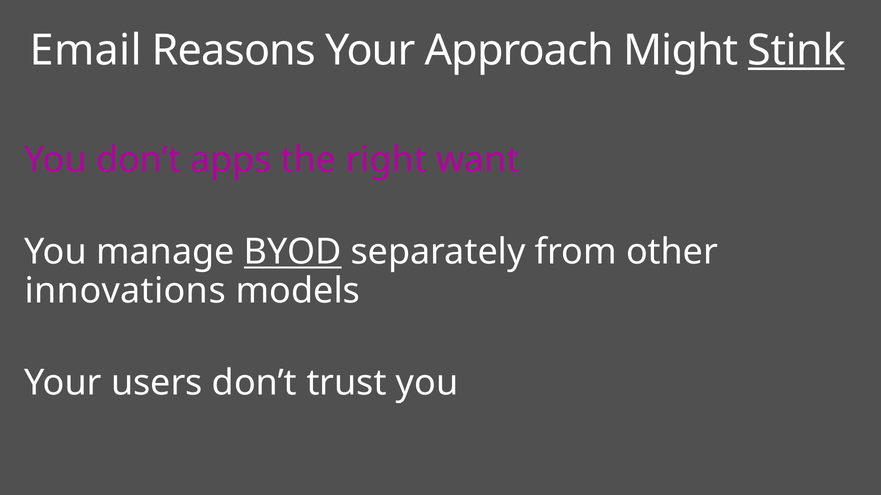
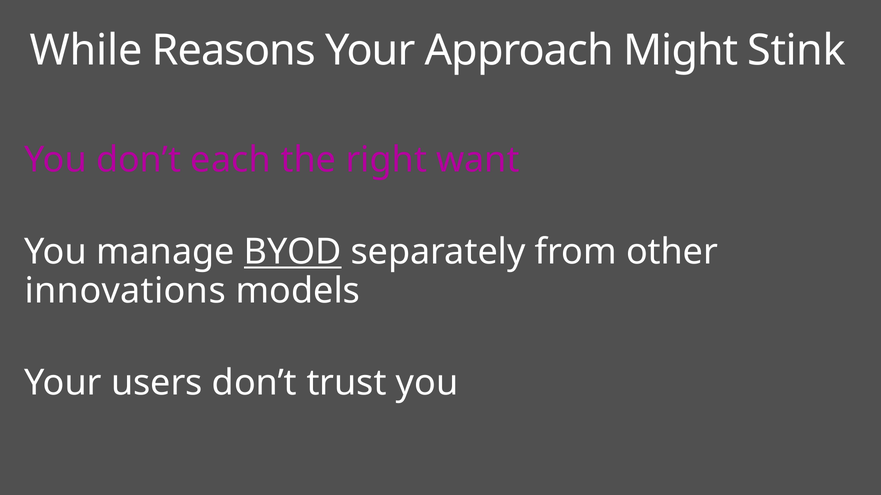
Email: Email -> While (86, 50)
Stink underline: present -> none (796, 50)
apps: apps -> each (231, 160)
